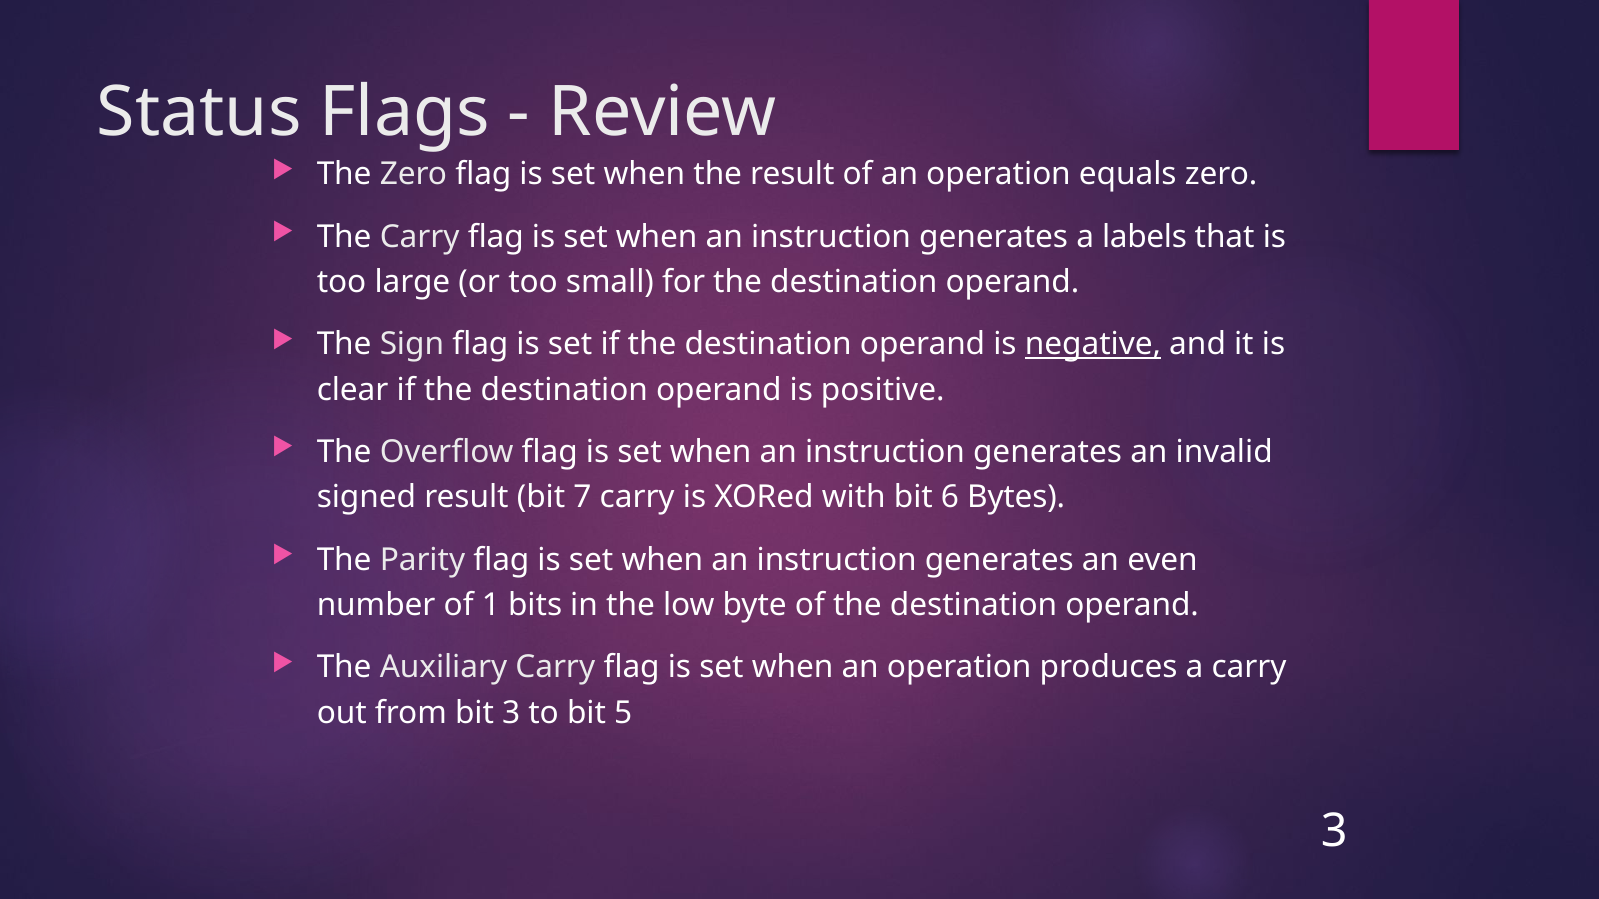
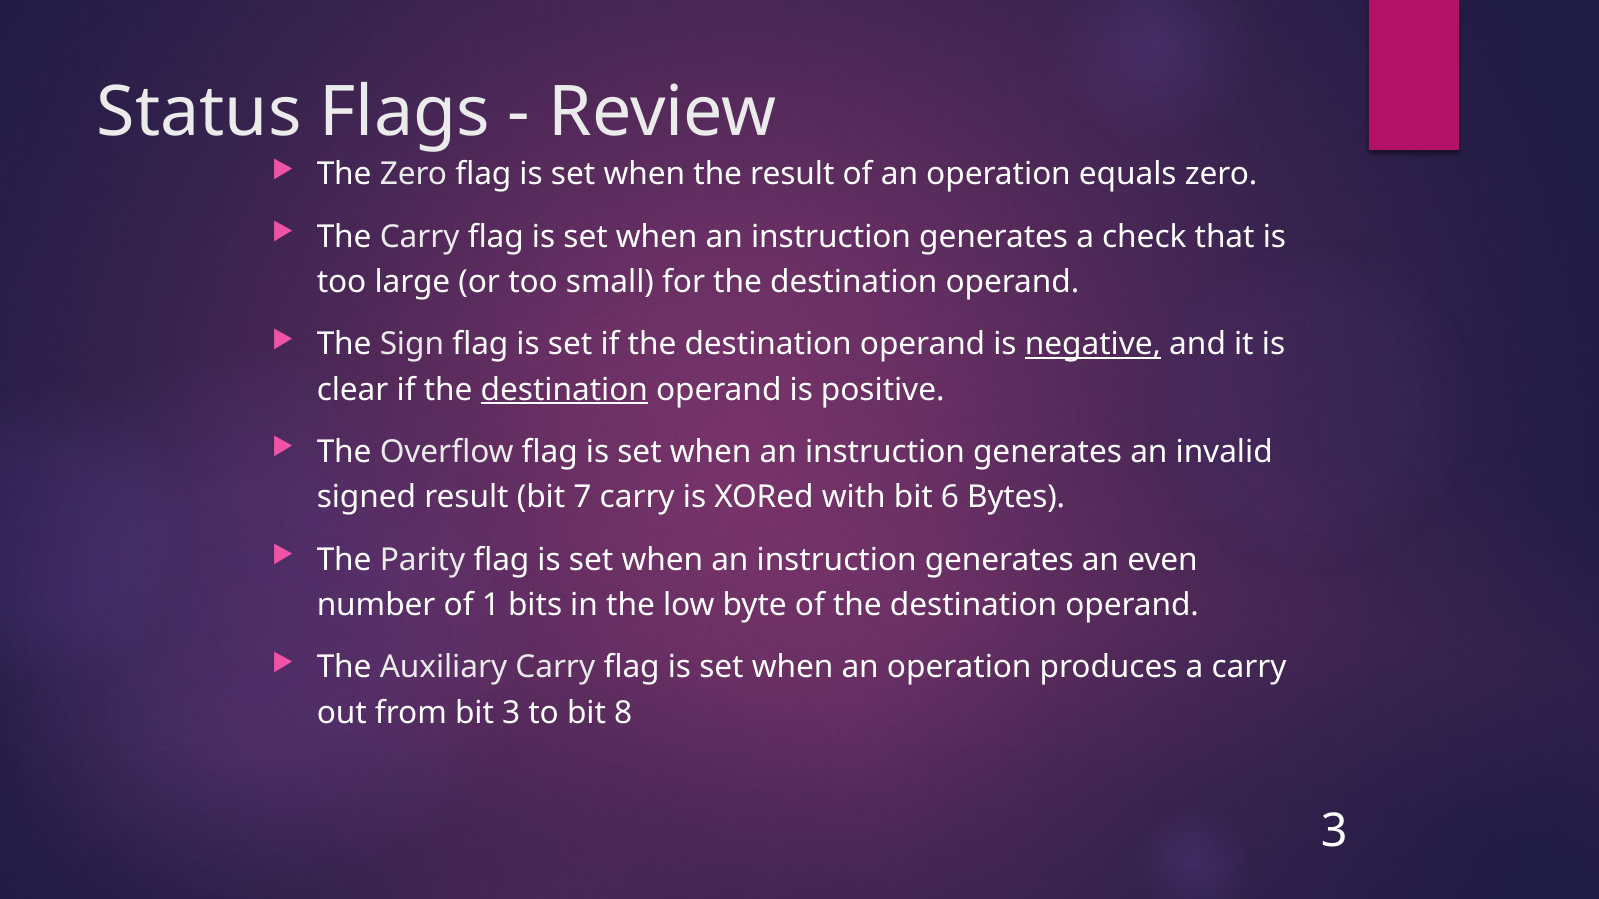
labels: labels -> check (1144, 237)
destination underline: none -> present (564, 390)
5: 5 -> 8 (623, 713)
